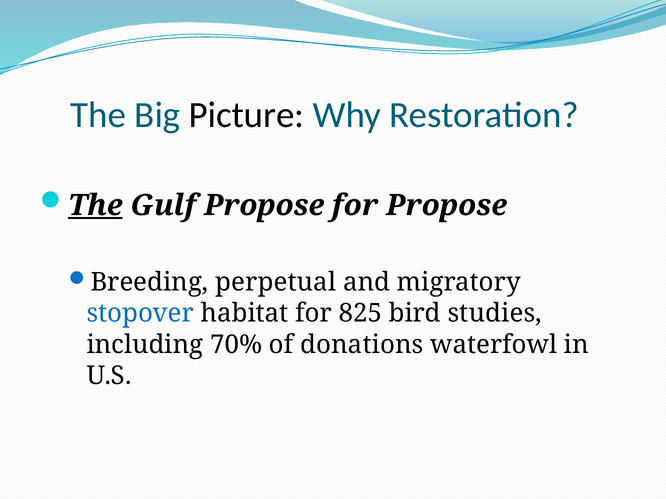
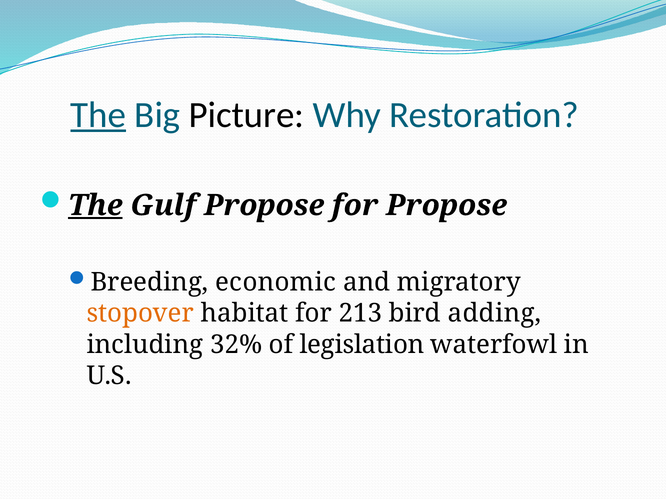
The underline: none -> present (98, 115)
perpetual: perpetual -> economic (276, 283)
stopover colour: blue -> orange (140, 314)
825: 825 -> 213 (360, 314)
studies: studies -> adding (495, 314)
70%: 70% -> 32% (236, 345)
donations: donations -> legislation (362, 345)
